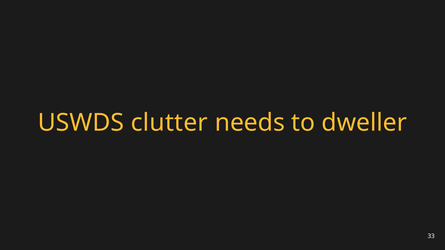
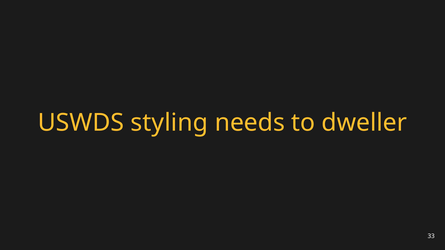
clutter: clutter -> styling (169, 123)
